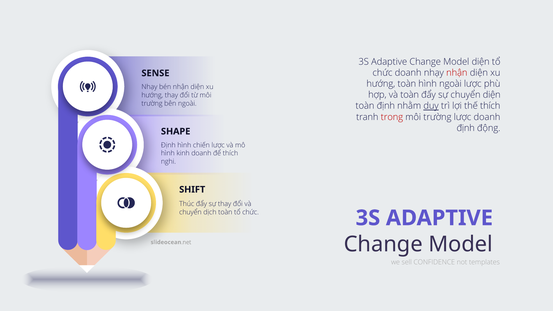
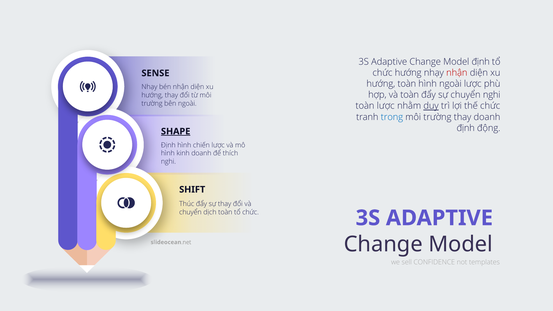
Model diện: diện -> định (481, 62)
chức doanh: doanh -> hướng (408, 73)
chuyển diện: diện -> nghi (492, 95)
toàn định: định -> lược (386, 106)
thế thích: thích -> chức (490, 106)
trong colour: red -> blue (392, 117)
trường lược: lược -> thay (463, 117)
SHAPE underline: none -> present (176, 131)
